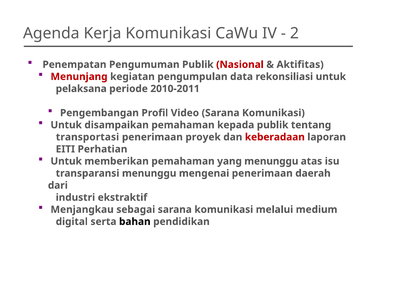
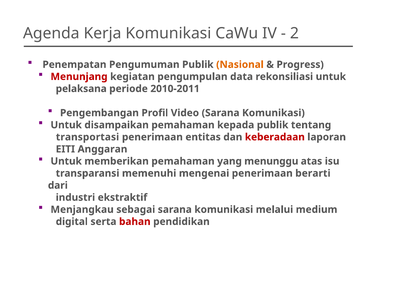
Nasional colour: red -> orange (240, 65)
Aktifitas: Aktifitas -> Progress (300, 65)
proyek: proyek -> entitas (203, 137)
Perhatian: Perhatian -> Anggaran (102, 149)
transparansi menunggu: menunggu -> memenuhi (149, 173)
daerah: daerah -> berarti (313, 173)
bahan colour: black -> red (135, 222)
